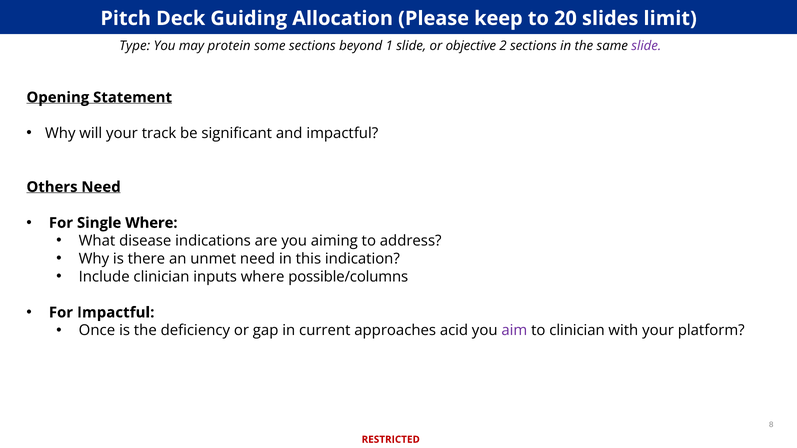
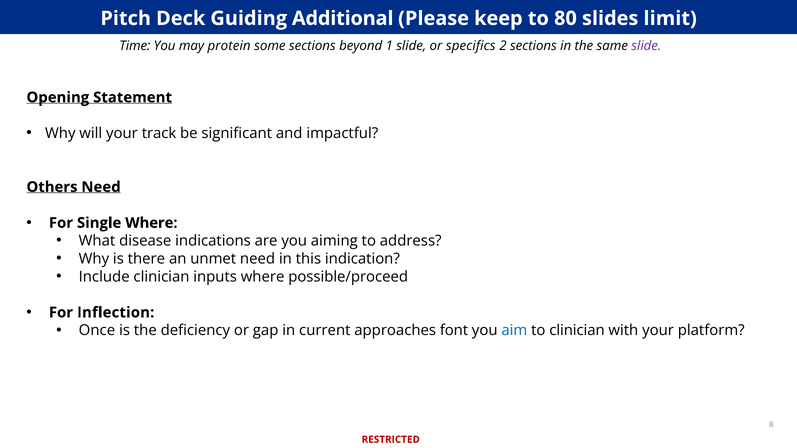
Allocation: Allocation -> Additional (343, 18)
20: 20 -> 80 (565, 18)
Type: Type -> Time (135, 46)
objective: objective -> specifics (471, 46)
possible/columns: possible/columns -> possible/proceed (348, 277)
For Impactful: Impactful -> Inflection (116, 313)
acid: acid -> font (454, 331)
aim colour: purple -> blue (514, 331)
